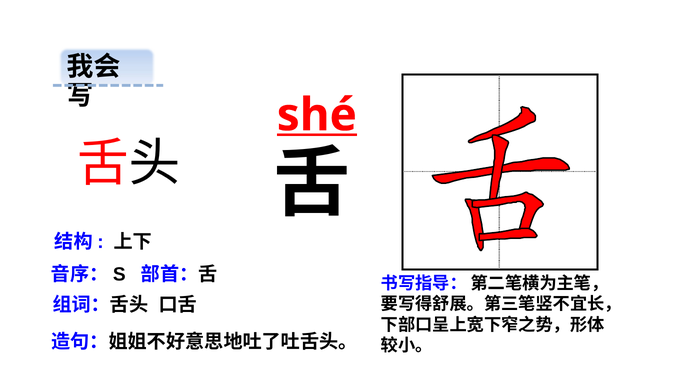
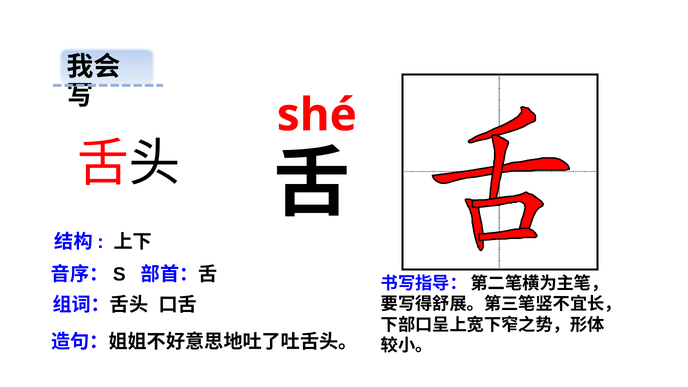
shé underline: present -> none (317, 115)
